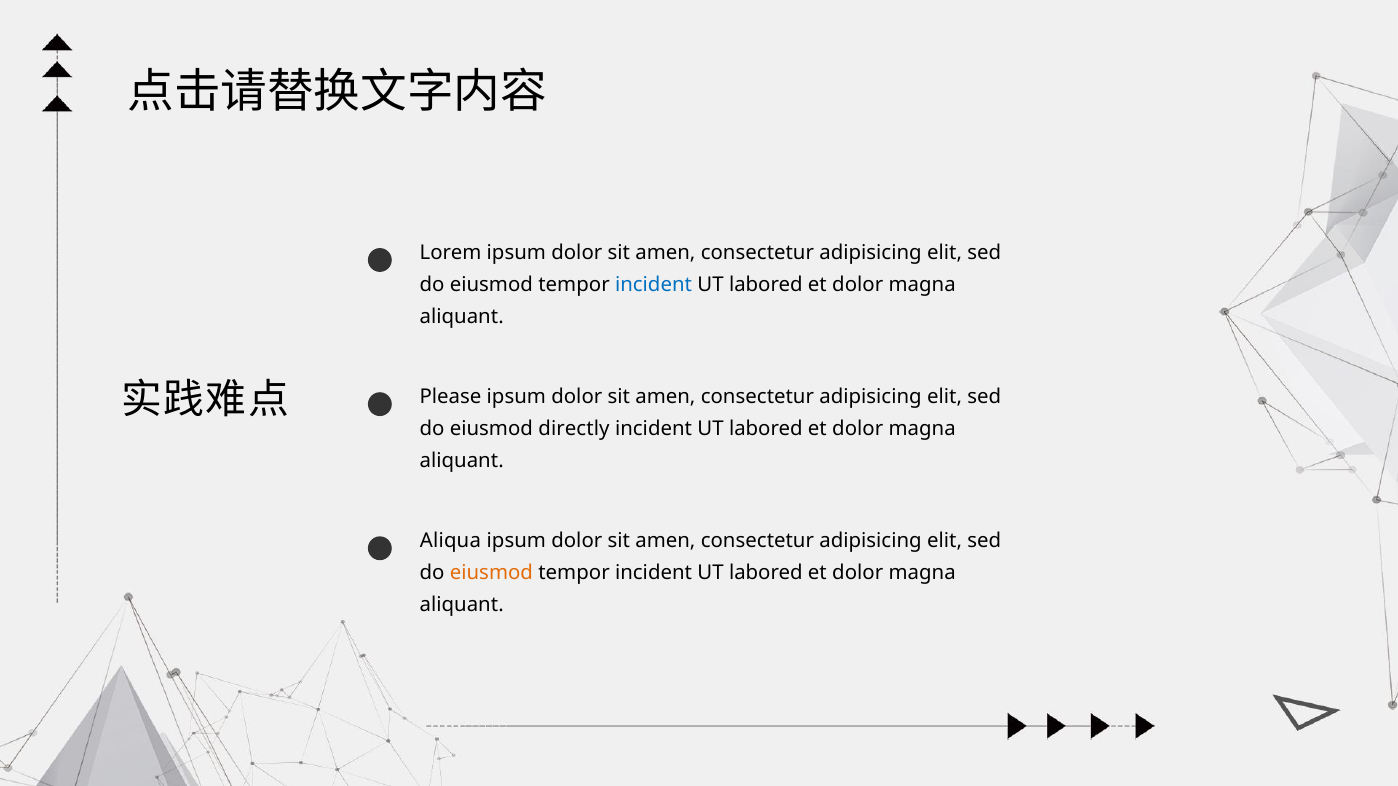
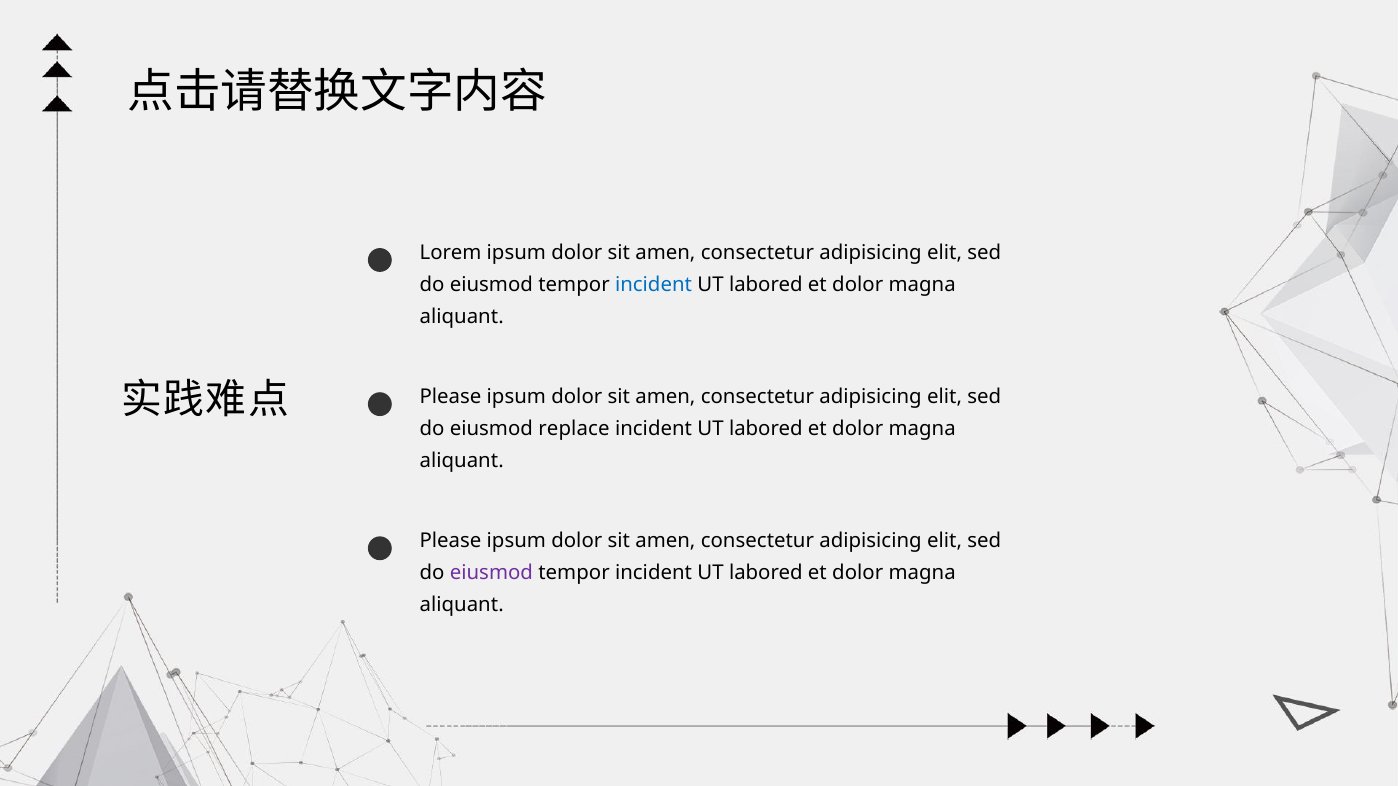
directly: directly -> replace (574, 429)
Aliqua: Aliqua -> Please (451, 541)
eiusmod colour: orange -> purple (491, 573)
